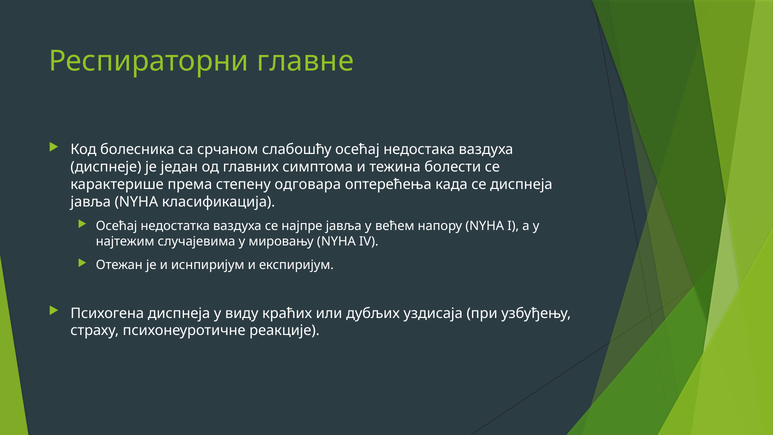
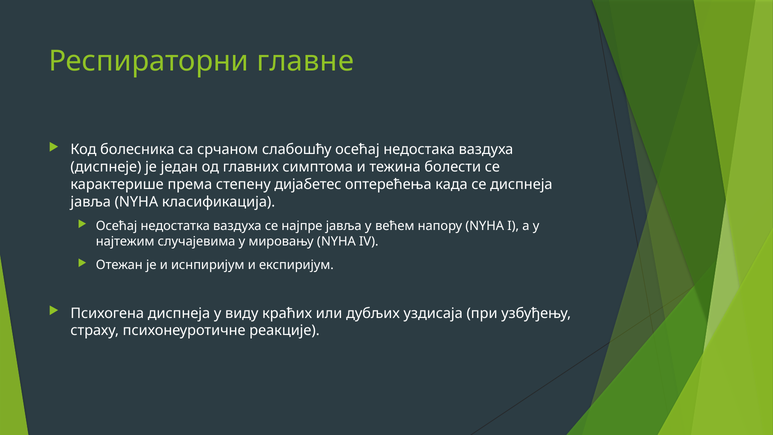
одговара: одговара -> дијабетес (308, 184)
